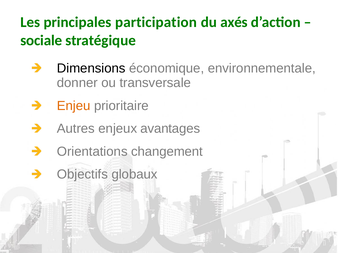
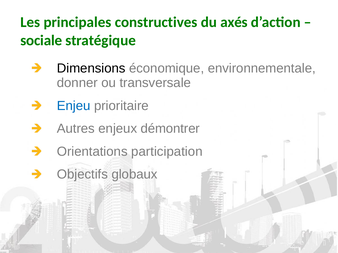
participation: participation -> constructives (156, 22)
Enjeu colour: orange -> blue (74, 106)
avantages: avantages -> démontrer (170, 129)
changement: changement -> participation (167, 152)
